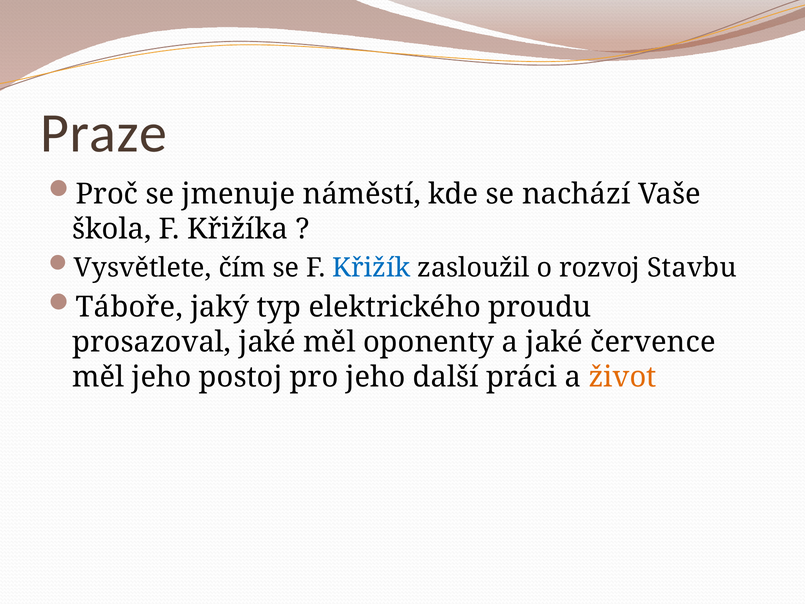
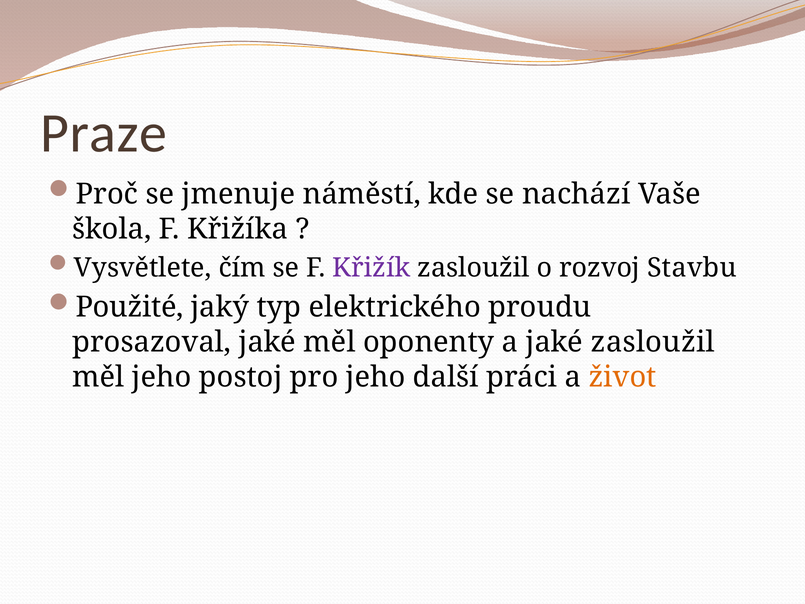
Křižík colour: blue -> purple (371, 268)
Táboře: Táboře -> Použité (130, 307)
jaké července: července -> zasloužil (653, 342)
